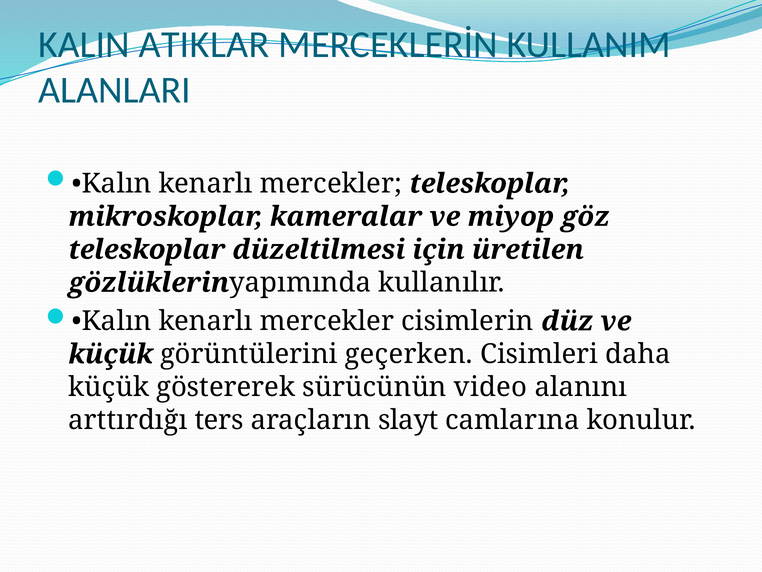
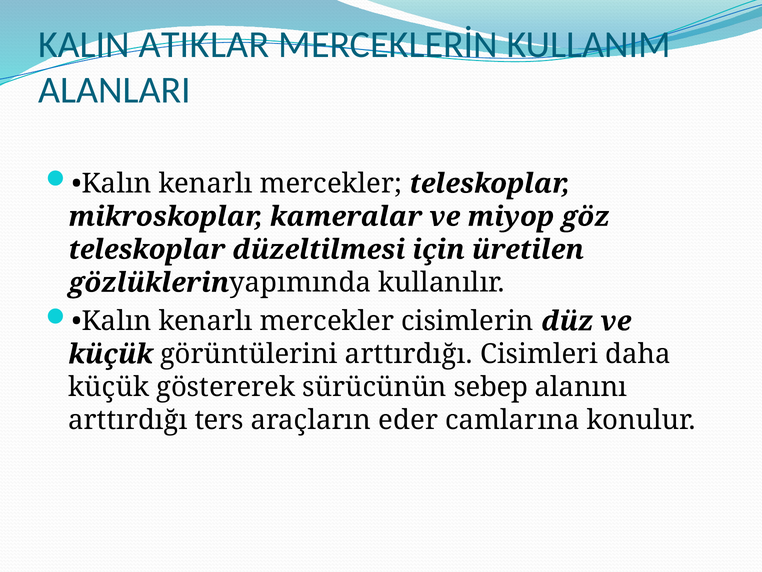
görüntülerini geçerken: geçerken -> arttırdığı (409, 354)
video: video -> sebep (491, 387)
slayt: slayt -> eder (408, 420)
